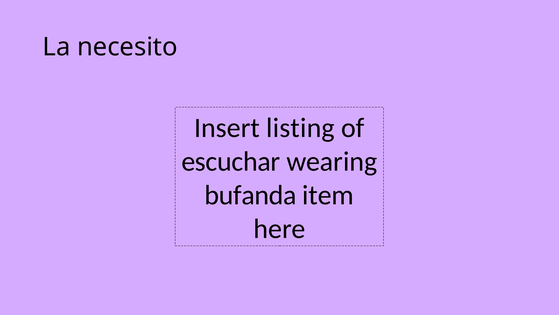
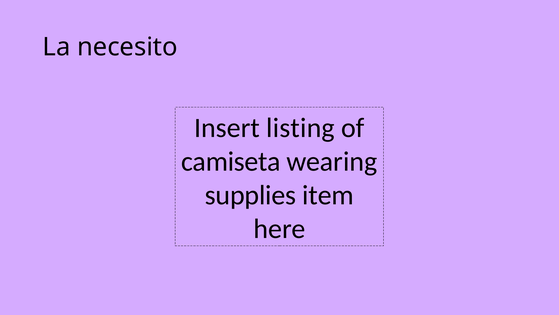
escuchar: escuchar -> camiseta (231, 161)
bufanda: bufanda -> supplies (250, 195)
